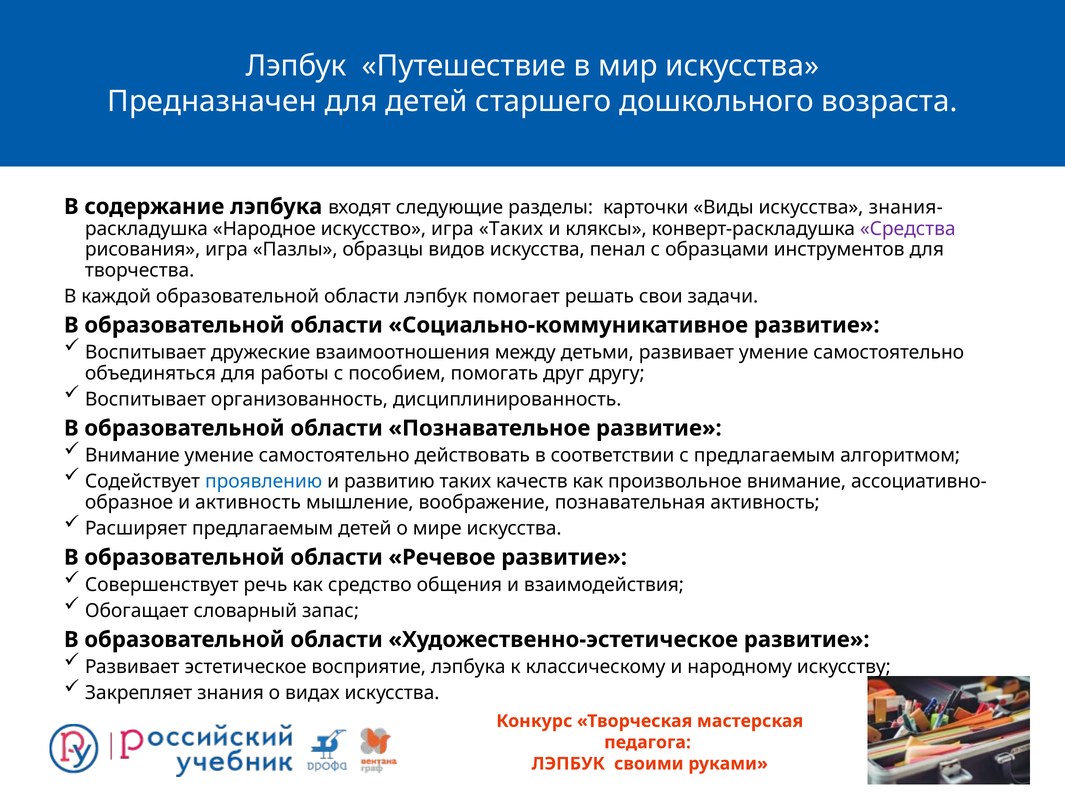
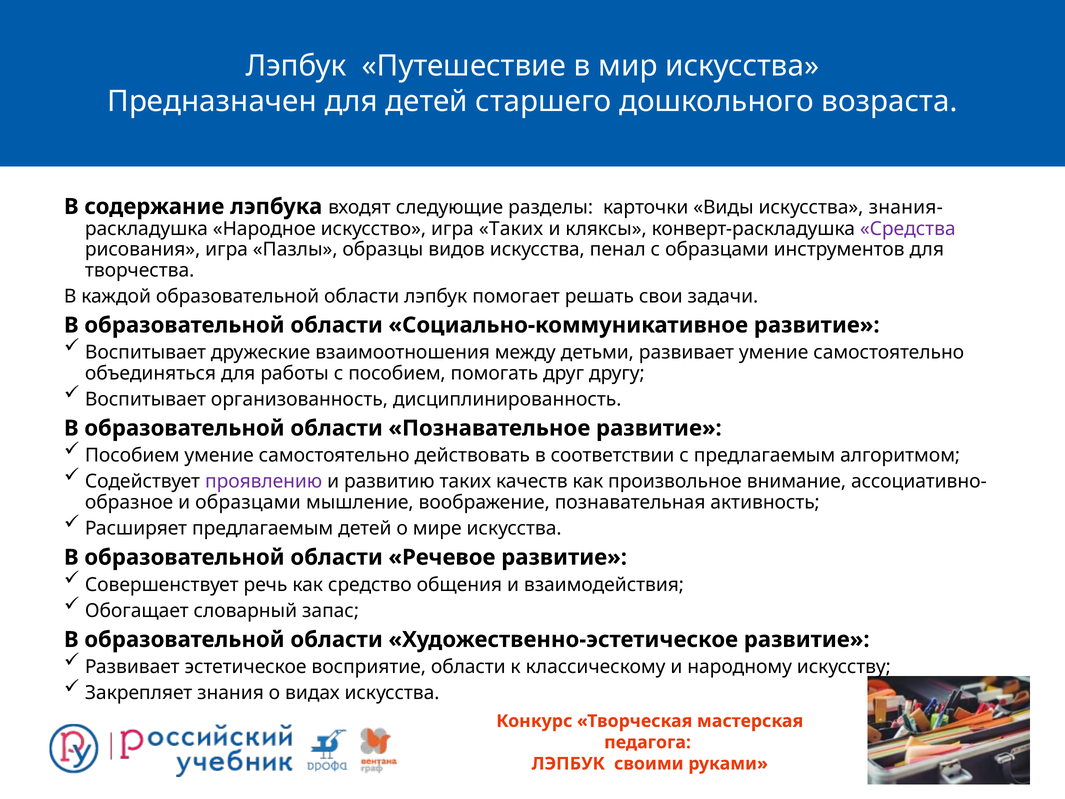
Внимание: Внимание -> Пособием (132, 455)
проявлению colour: blue -> purple (264, 481)
и активность: активность -> образцами (248, 502)
восприятие лэпбука: лэпбука -> области (468, 667)
